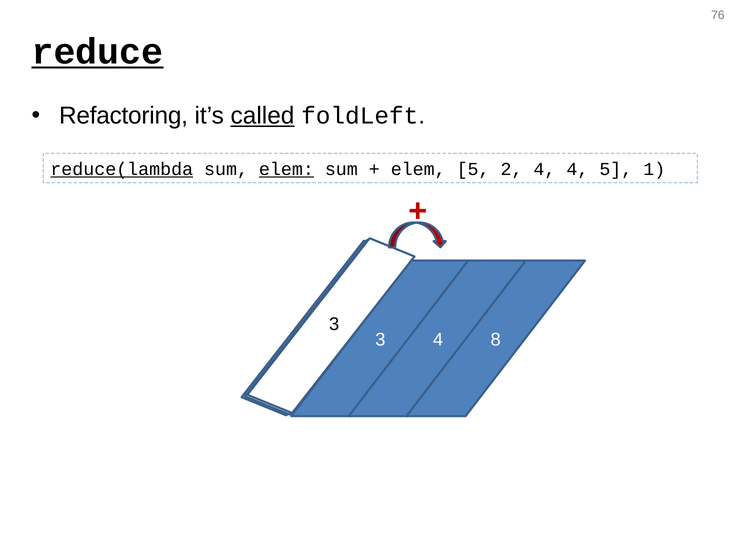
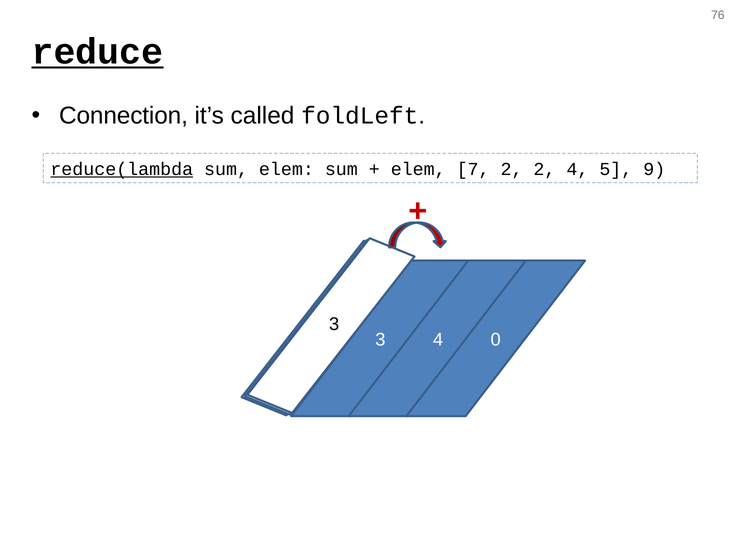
Refactoring: Refactoring -> Connection (123, 116)
called underline: present -> none (263, 116)
elem underline: present -> none (286, 169)
elem 5: 5 -> 7 (473, 169)
2 4: 4 -> 2 (544, 169)
1: 1 -> 9 (654, 169)
8: 8 -> 0 (496, 340)
